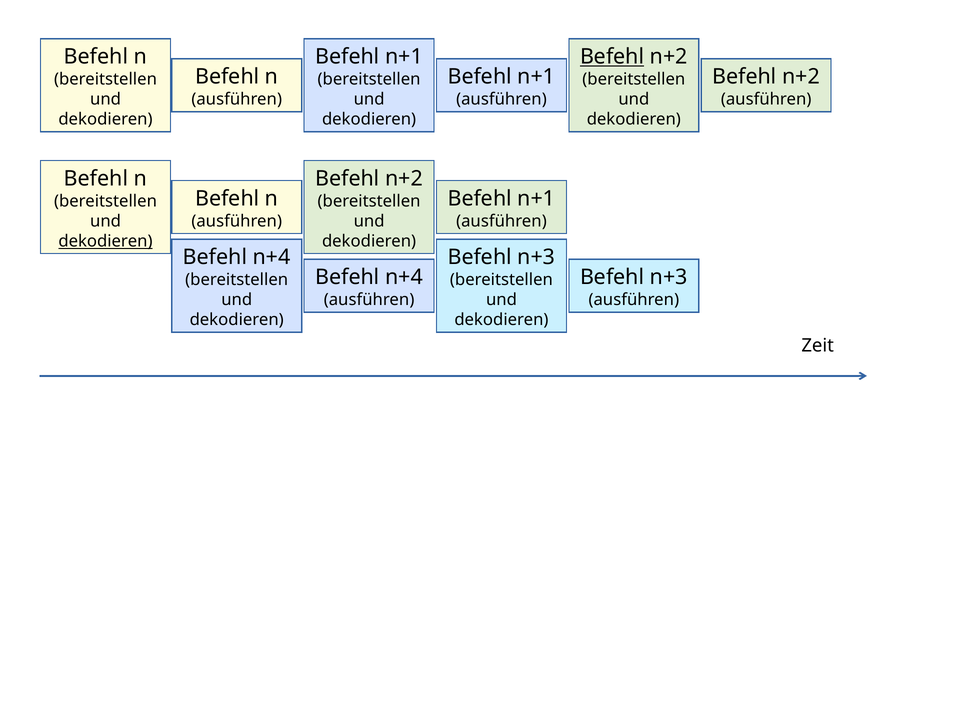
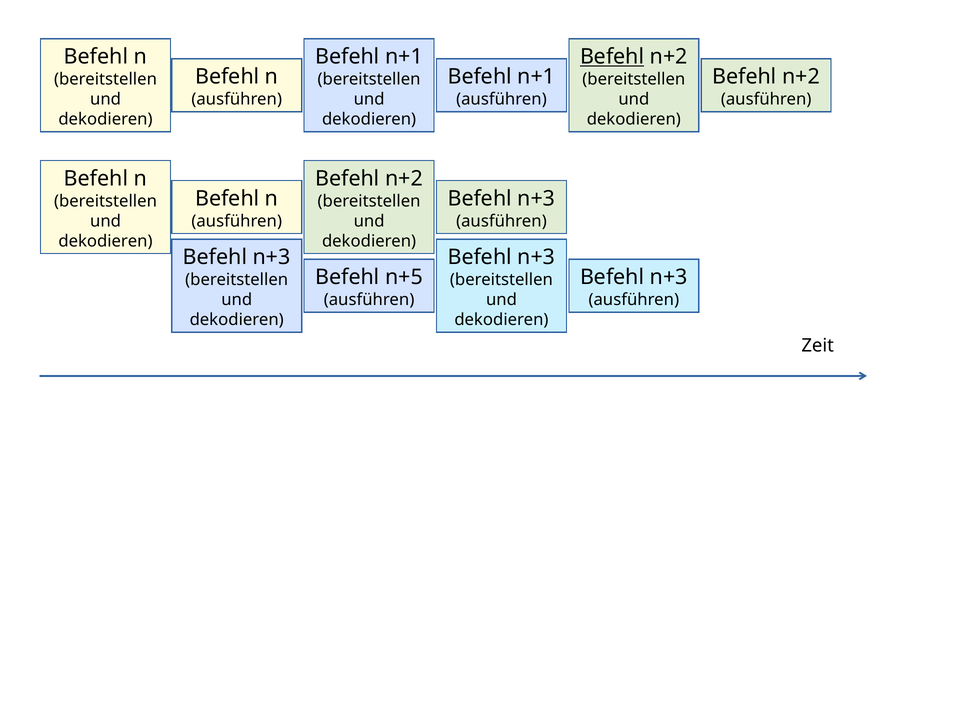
n+1: n+1 -> n+3 (536, 198)
dekodieren underline: present -> none (105, 241)
n+4: n+4 -> n+3 (272, 257)
n+4: n+4 -> n+5 (404, 277)
